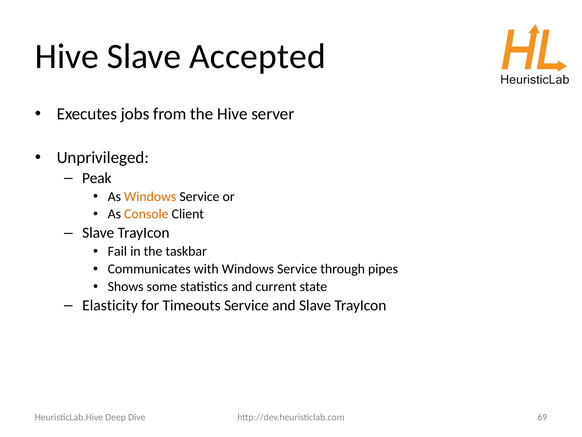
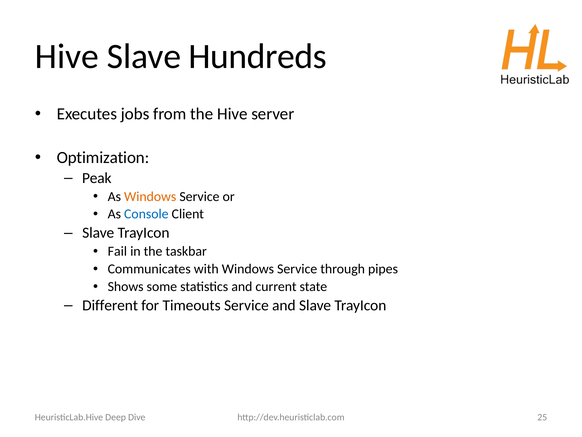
Accepted: Accepted -> Hundreds (258, 56)
Unprivileged: Unprivileged -> Optimization (103, 157)
Console colour: orange -> blue (146, 214)
Elasticity: Elasticity -> Different (110, 305)
69: 69 -> 25 (542, 417)
